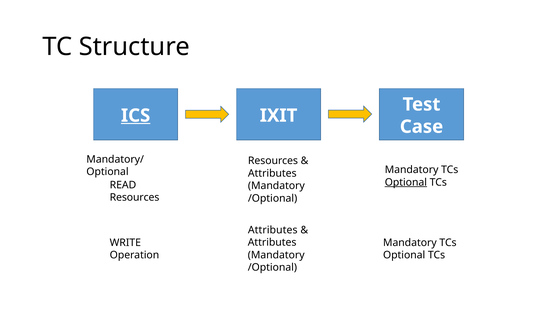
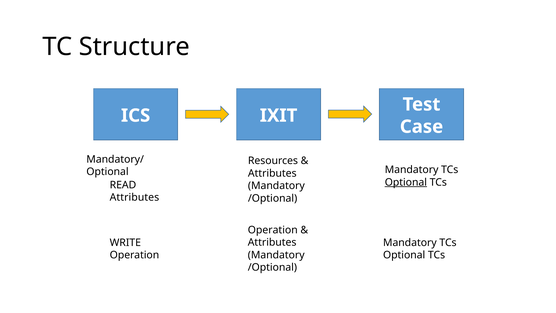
ICS underline: present -> none (136, 115)
Resources: Resources -> Attributes (134, 197)
Attributes: Attributes -> Operation (273, 230)
